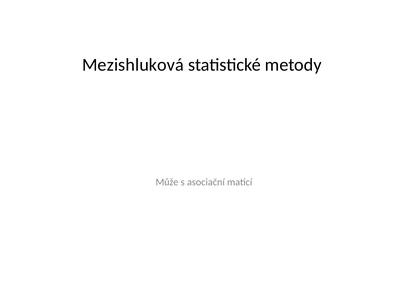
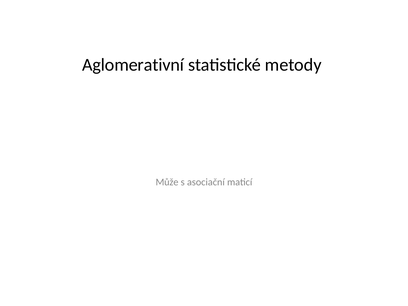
Mezishluková: Mezishluková -> Aglomerativní (133, 65)
